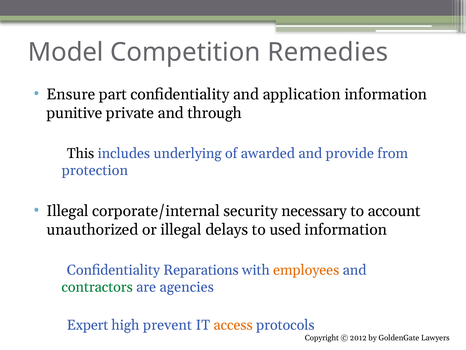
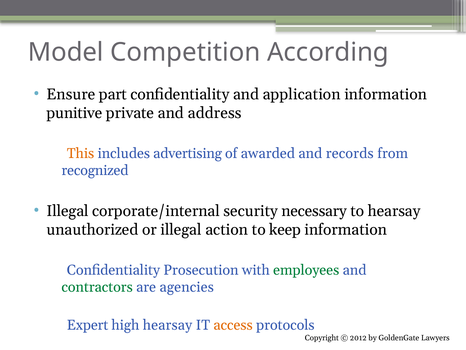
Remedies: Remedies -> According (328, 52)
through: through -> address (215, 113)
This colour: black -> orange (81, 153)
underlying: underlying -> advertising (188, 153)
provide: provide -> records (350, 153)
protection: protection -> recognized (95, 170)
to account: account -> hearsay (394, 211)
delays: delays -> action (227, 229)
used: used -> keep (285, 229)
Reparations: Reparations -> Prosecution (201, 270)
employees colour: orange -> green (306, 270)
high prevent: prevent -> hearsay (167, 325)
